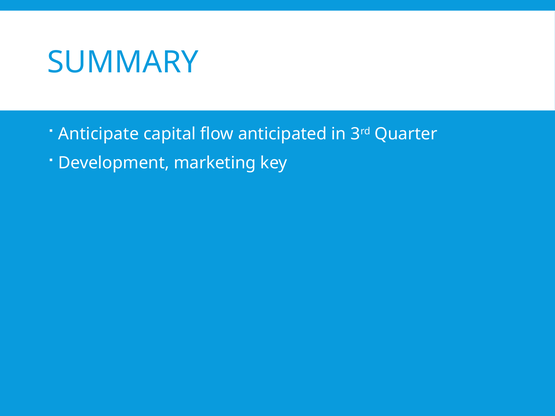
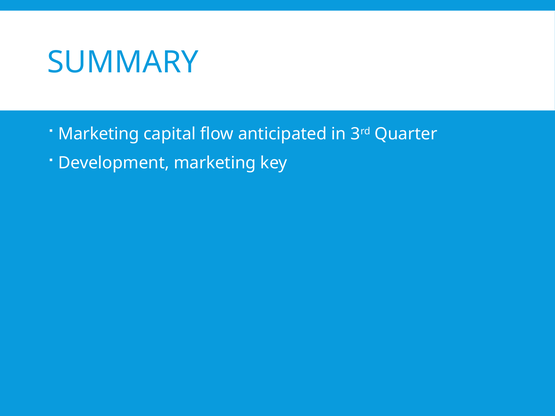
Anticipate: Anticipate -> Marketing (99, 134)
